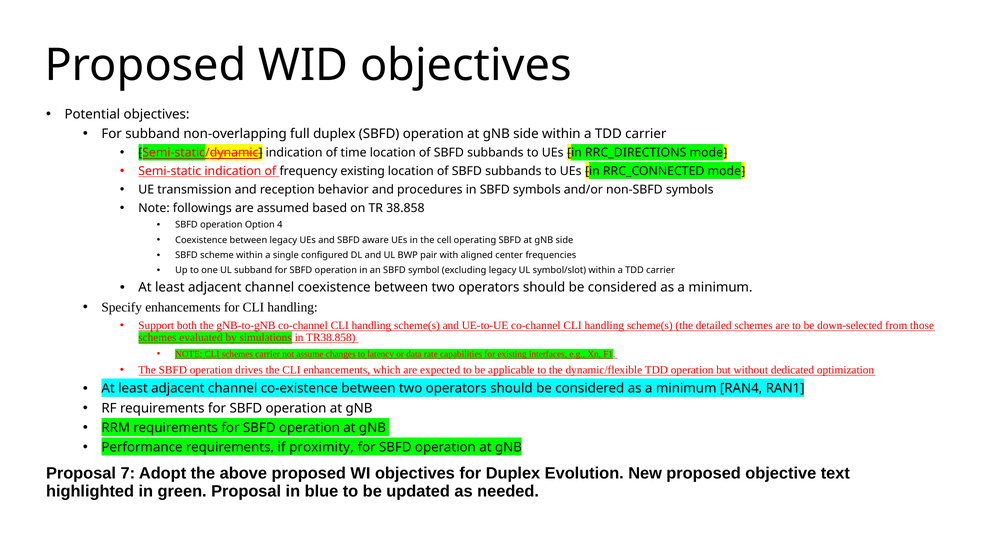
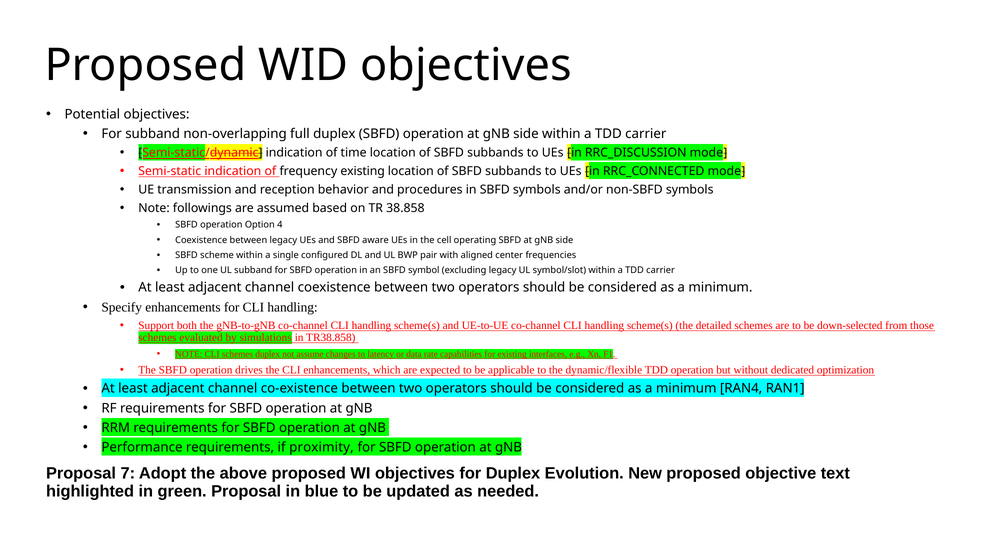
RRC_DIRECTIONS: RRC_DIRECTIONS -> RRC_DISCUSSION (636, 153)
schemes carrier: carrier -> duplex (268, 354)
